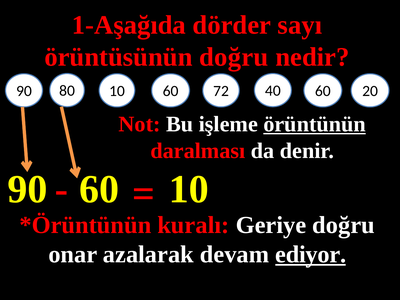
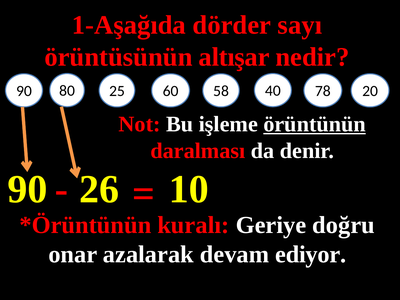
örüntüsünün doğru: doğru -> altışar (234, 57)
80 10: 10 -> 25 (117, 91)
72: 72 -> 58 (221, 91)
40 60: 60 -> 78 (323, 91)
60: 60 -> 26 (99, 189)
ediyor underline: present -> none (311, 254)
